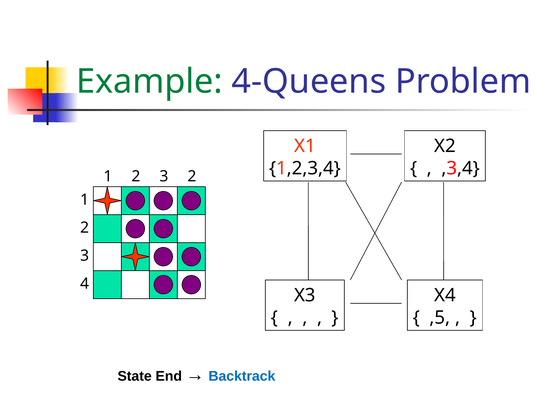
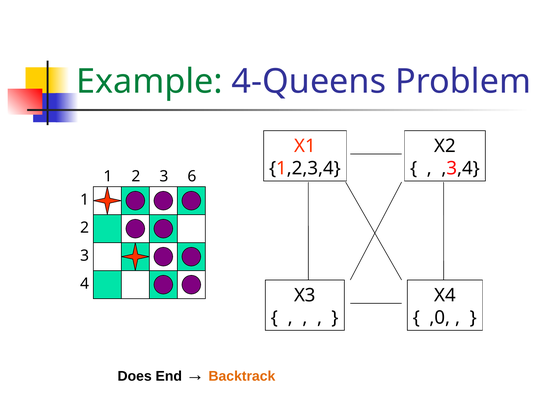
2 2: 2 -> 6 (192, 177)
,5: ,5 -> ,0 (440, 318)
State: State -> Does (135, 376)
Backtrack colour: blue -> orange (242, 376)
